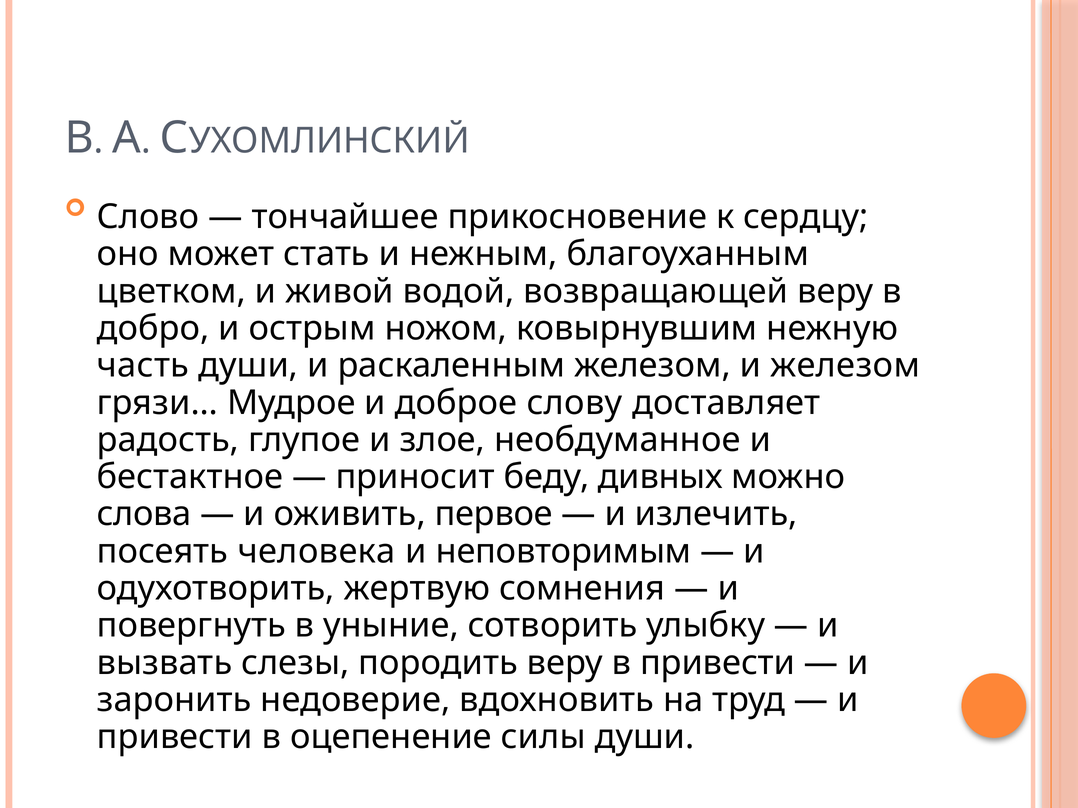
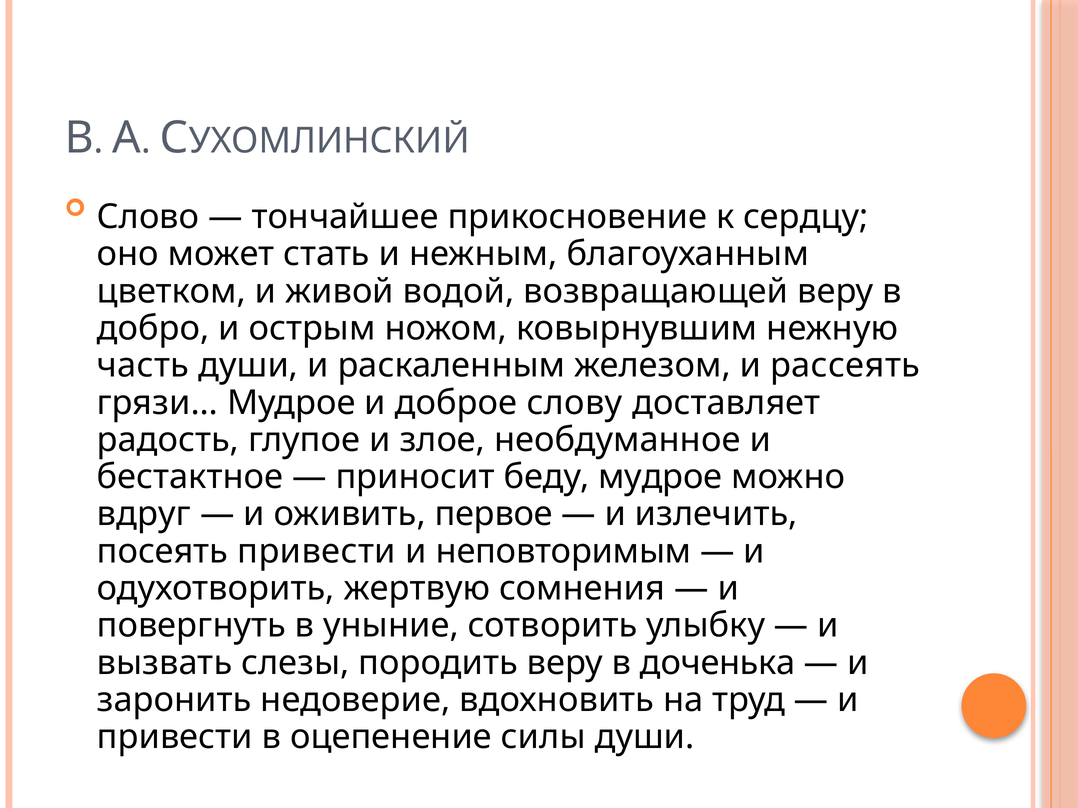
и железом: железом -> рассеять (845, 366)
беду дивных: дивных -> мудрое (660, 477)
слова: слова -> вдруг (144, 514)
посеять человека: человека -> привести (317, 552)
в привести: привести -> доченька (718, 663)
